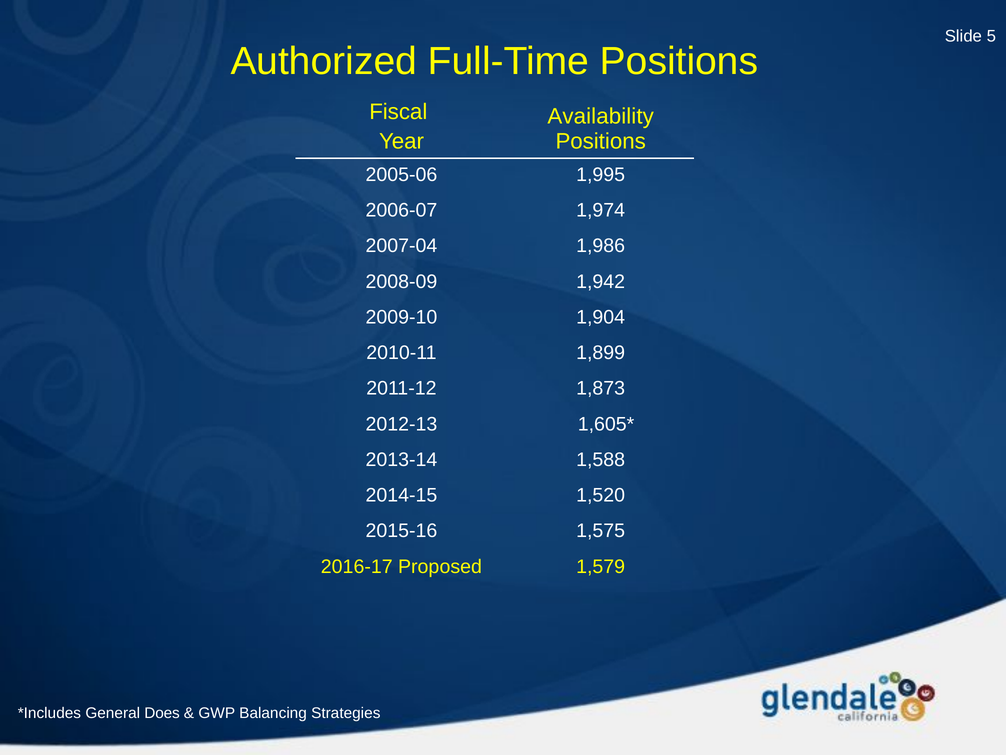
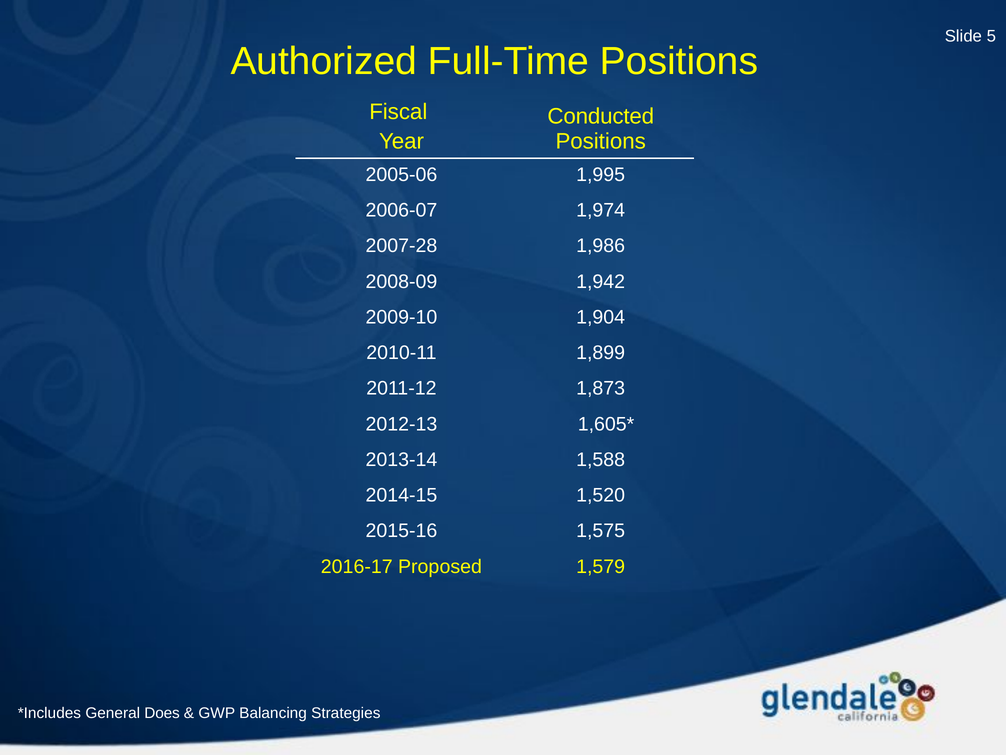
Availability: Availability -> Conducted (601, 116)
2007-04: 2007-04 -> 2007-28 (401, 246)
